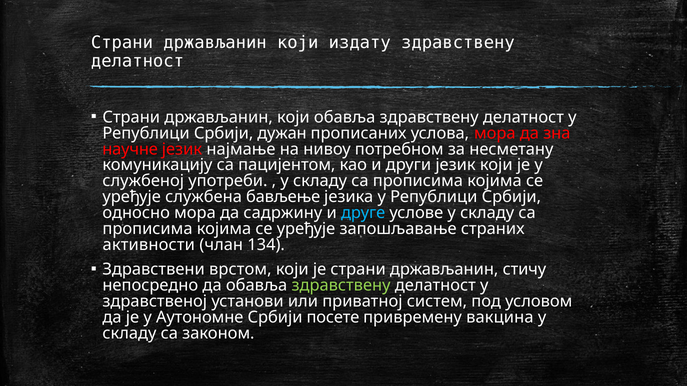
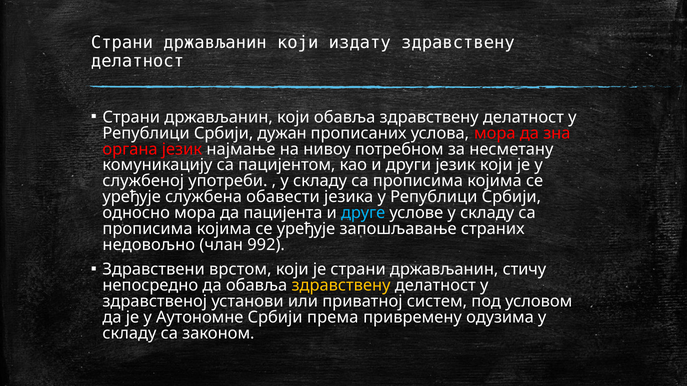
научне: научне -> органа (130, 149)
бављење: бављење -> обавести (283, 197)
садржину: садржину -> пацијента (283, 213)
активности: активности -> недовољно (149, 245)
134: 134 -> 992 (266, 245)
здравствену colour: light green -> yellow (341, 286)
посете: посете -> према (333, 318)
вакцина: вакцина -> одузима (500, 318)
